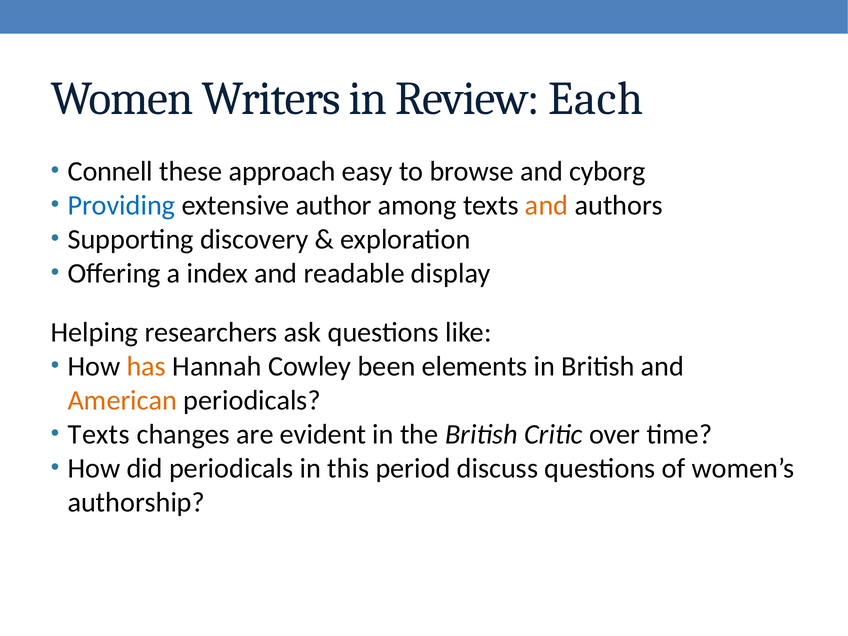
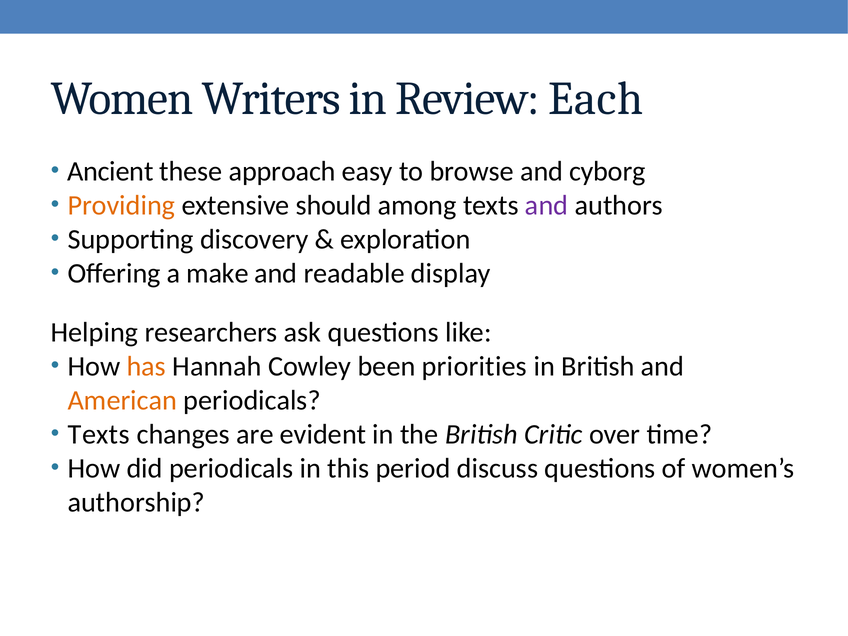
Connell: Connell -> Ancient (110, 172)
Providing colour: blue -> orange (121, 205)
author: author -> should (334, 205)
and colour: orange -> purple (547, 205)
index: index -> make (217, 273)
elements: elements -> priorities (474, 367)
